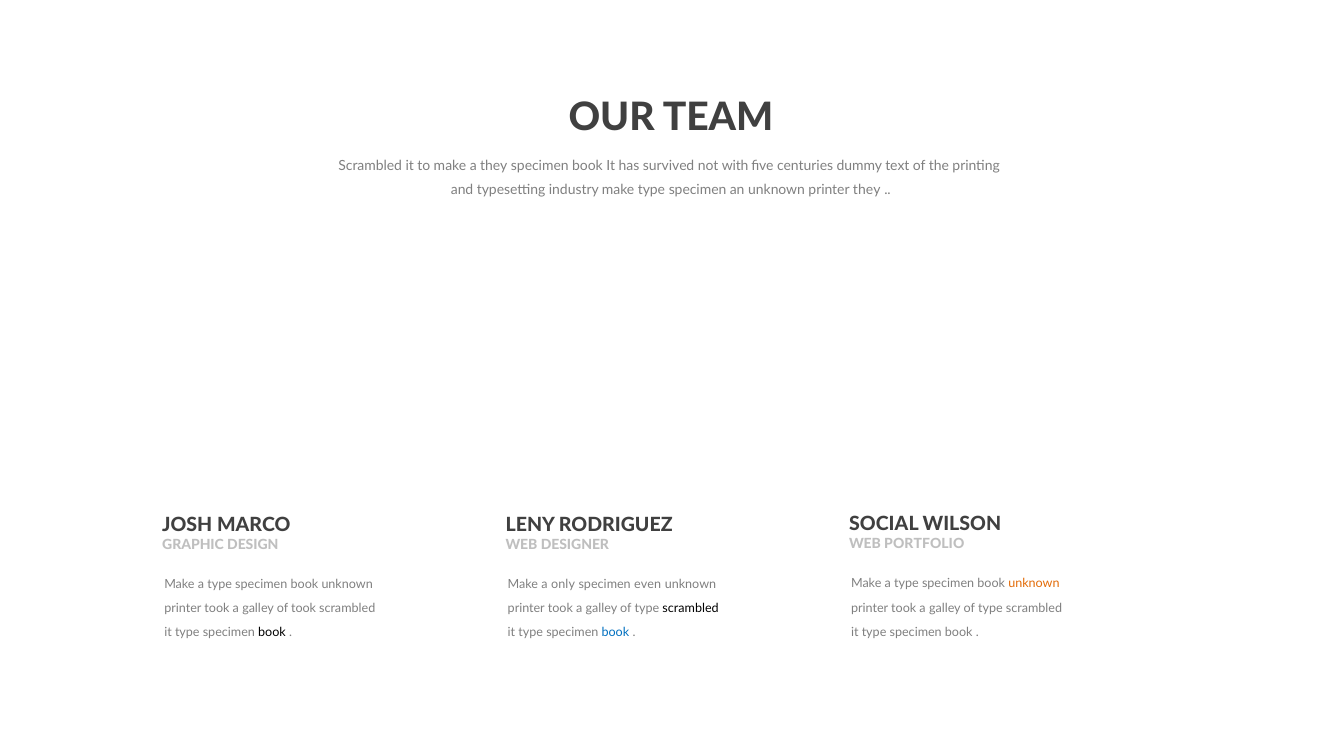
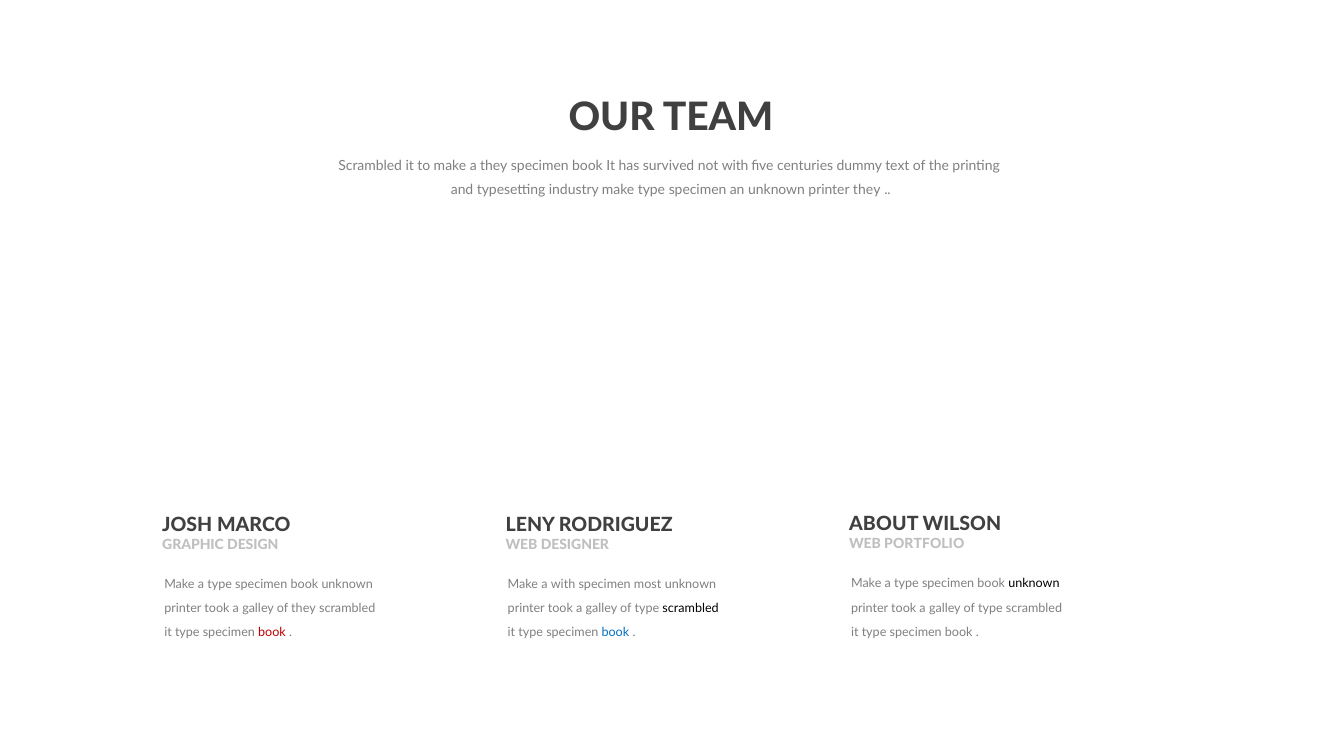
SOCIAL: SOCIAL -> ABOUT (884, 524)
unknown colour: orange -> black (1034, 584)
a only: only -> with (563, 584)
even: even -> most (648, 584)
of took: took -> they (304, 608)
book colour: black -> red (272, 633)
